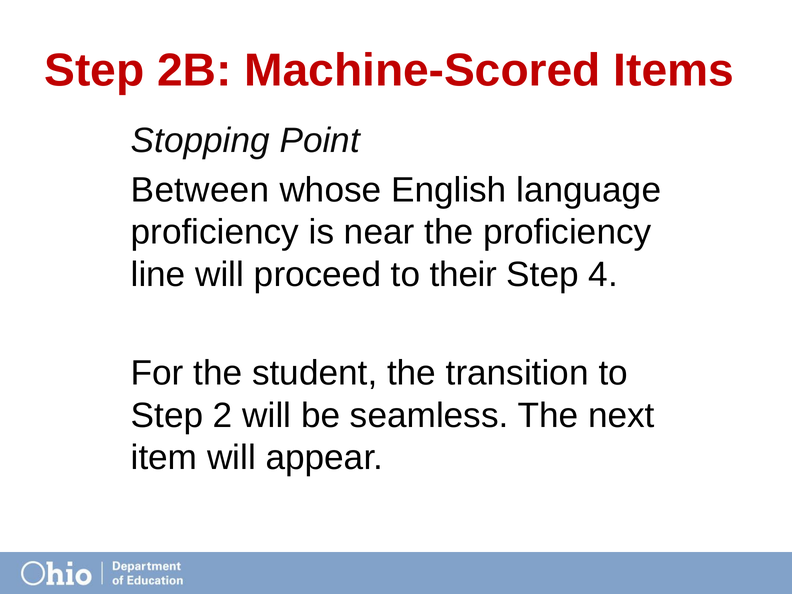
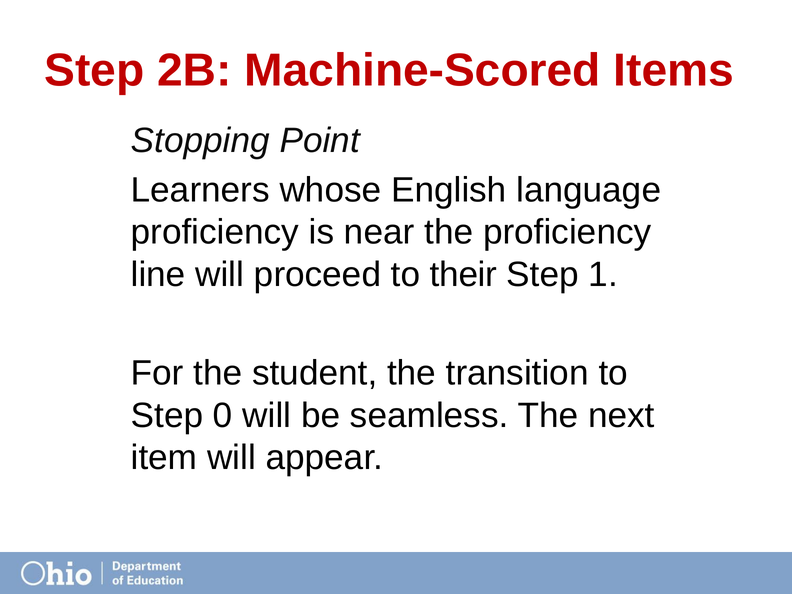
Between: Between -> Learners (200, 190)
4: 4 -> 1 (603, 275)
2: 2 -> 0 (223, 415)
